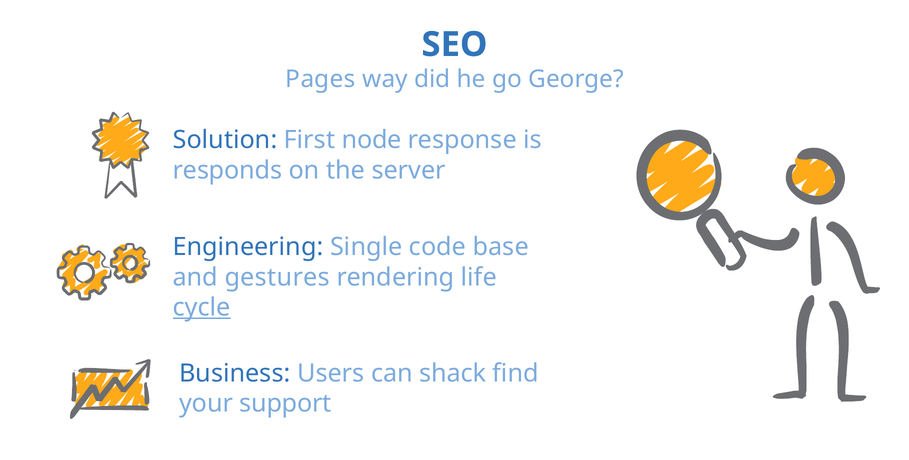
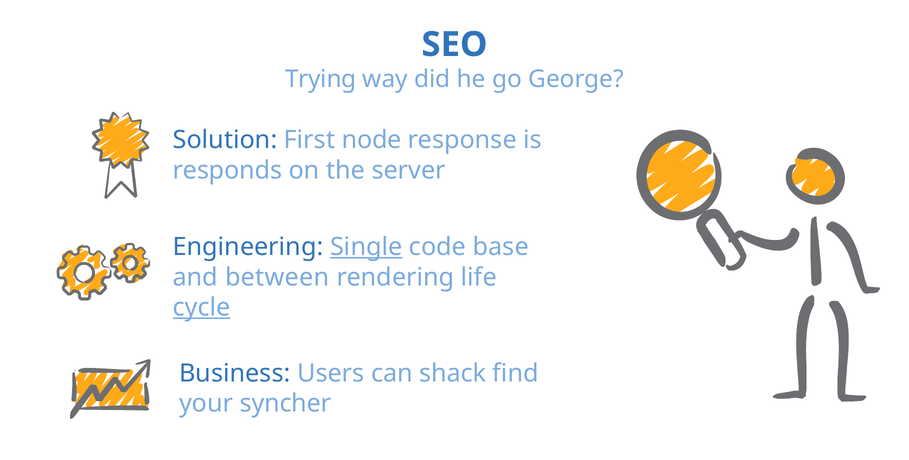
Pages: Pages -> Trying (321, 79)
Single underline: none -> present (366, 247)
gestures: gestures -> between (277, 277)
support: support -> syncher (285, 404)
